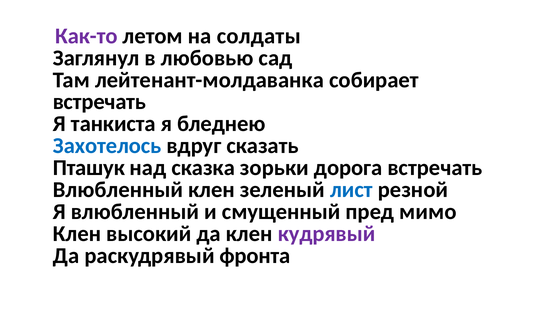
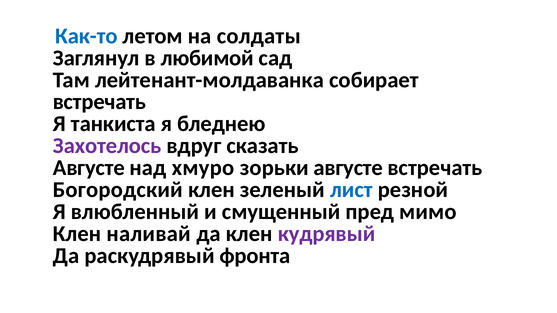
Как-то colour: purple -> blue (86, 36)
любовью: любовью -> любимой (207, 58)
Захотелось colour: blue -> purple (107, 146)
Пташук: Пташук -> Августе (89, 168)
сказка: сказка -> хмуро (203, 168)
зорьки дорога: дорога -> августе (348, 168)
Влюбленный: Влюбленный -> Богородский (118, 190)
высокий: высокий -> наливай (149, 234)
